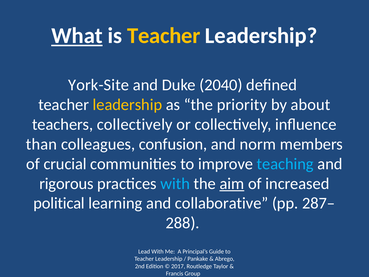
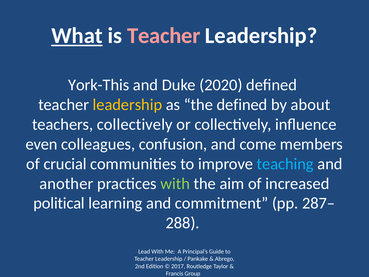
Teacher colour: yellow -> pink (164, 36)
York-Site: York-Site -> York-This (99, 85)
2040: 2040 -> 2020 (221, 85)
the priority: priority -> defined (242, 105)
than: than -> even (42, 144)
norm: norm -> come (258, 144)
rigorous: rigorous -> another (66, 183)
with colour: light blue -> light green (175, 183)
aim underline: present -> none (232, 183)
collaborative: collaborative -> commitment (222, 203)
